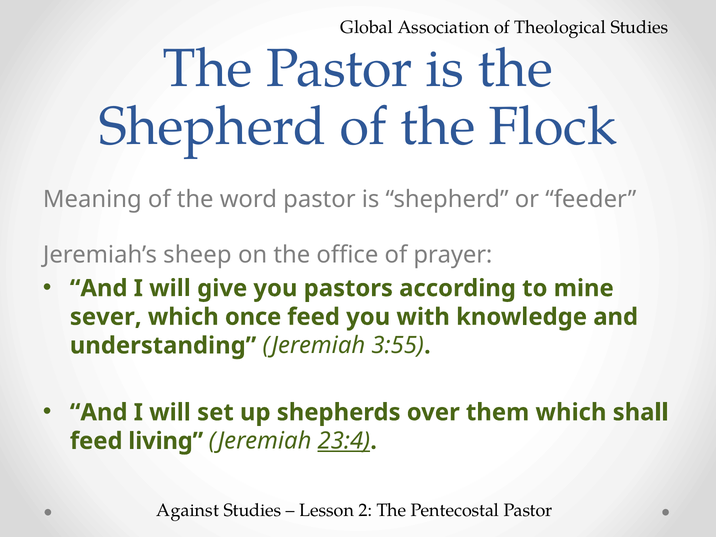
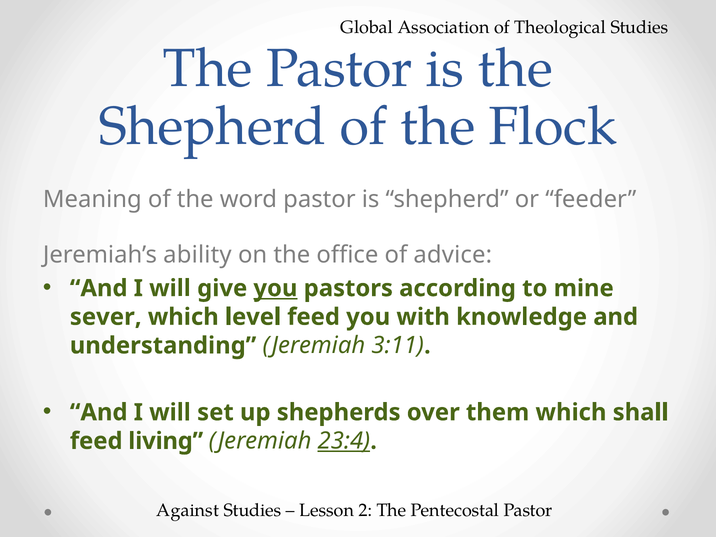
sheep: sheep -> ability (197, 255)
prayer: prayer -> advice (453, 255)
you underline: none -> present (275, 288)
once: once -> level (253, 317)
3:55: 3:55 -> 3:11 (398, 346)
